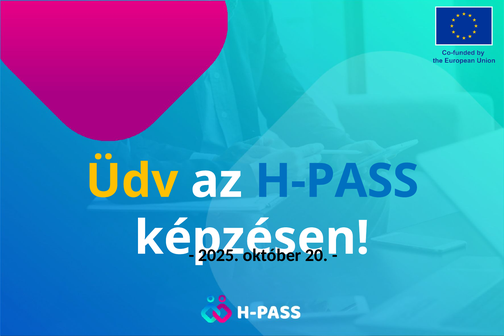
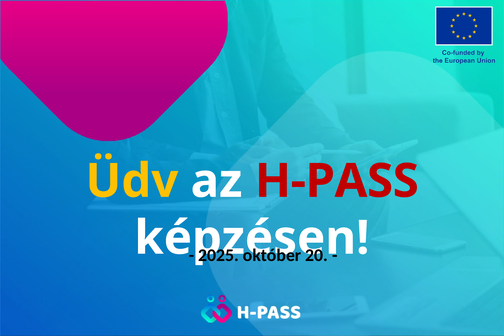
H-PASS colour: blue -> red (337, 181)
